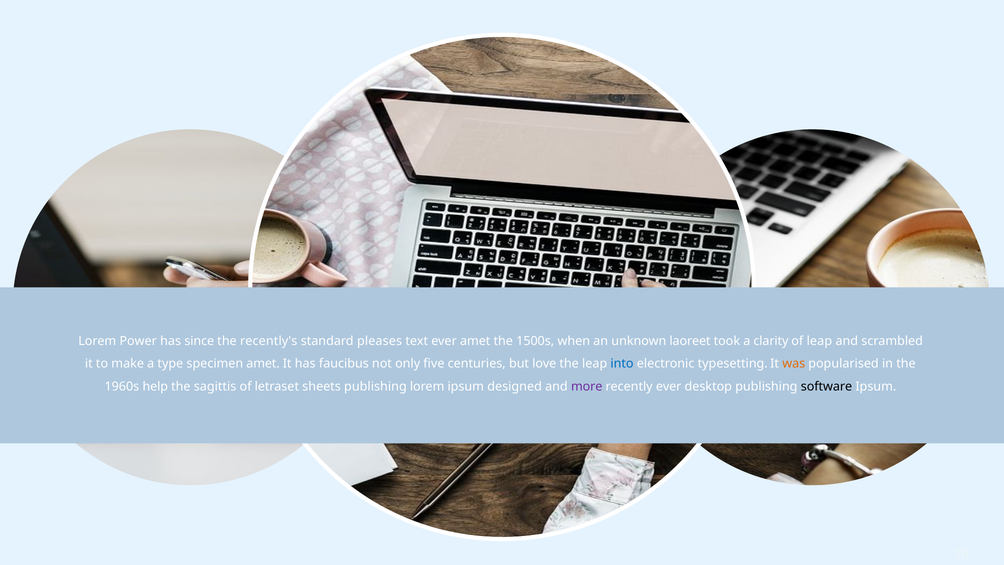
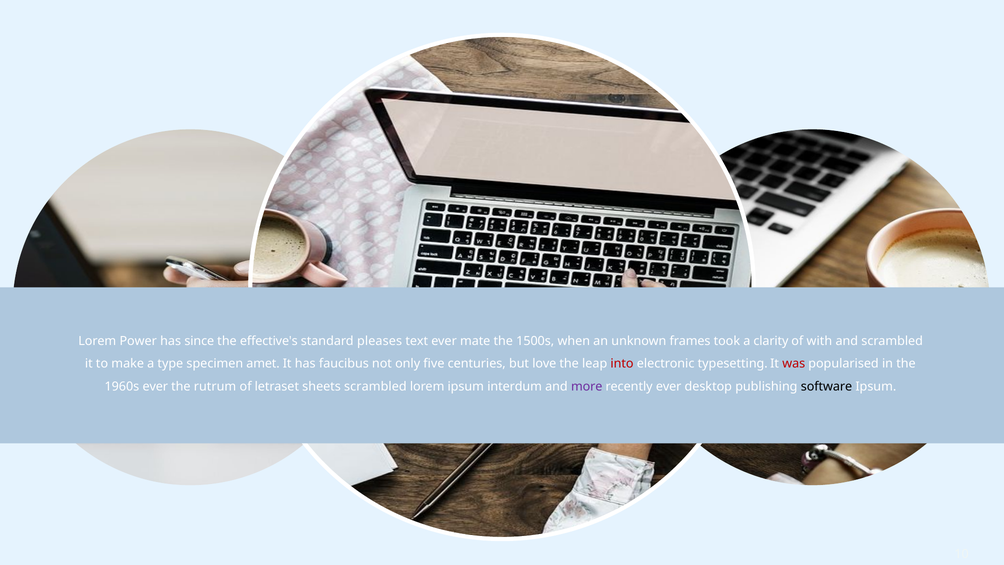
recently's: recently's -> effective's (269, 341)
ever amet: amet -> mate (475, 341)
laoreet: laoreet -> frames (690, 341)
of leap: leap -> with (819, 341)
into colour: blue -> red (622, 364)
was colour: orange -> red (794, 364)
1960s help: help -> ever (155, 386)
sagittis: sagittis -> rutrum (215, 386)
sheets publishing: publishing -> scrambled (375, 386)
designed: designed -> interdum (515, 386)
